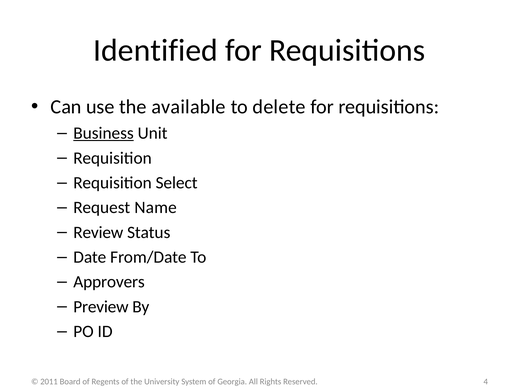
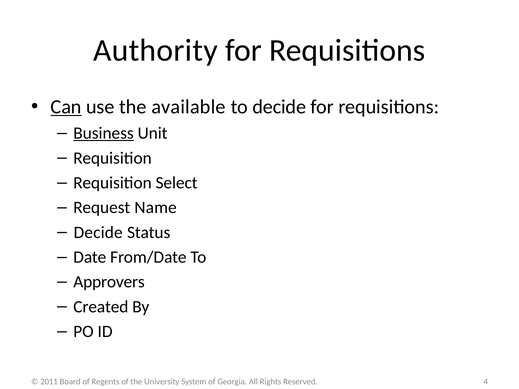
Identified: Identified -> Authority (155, 50)
Can underline: none -> present (66, 107)
to delete: delete -> decide (279, 107)
Review: Review -> Decide (98, 233)
Preview: Preview -> Created (101, 307)
